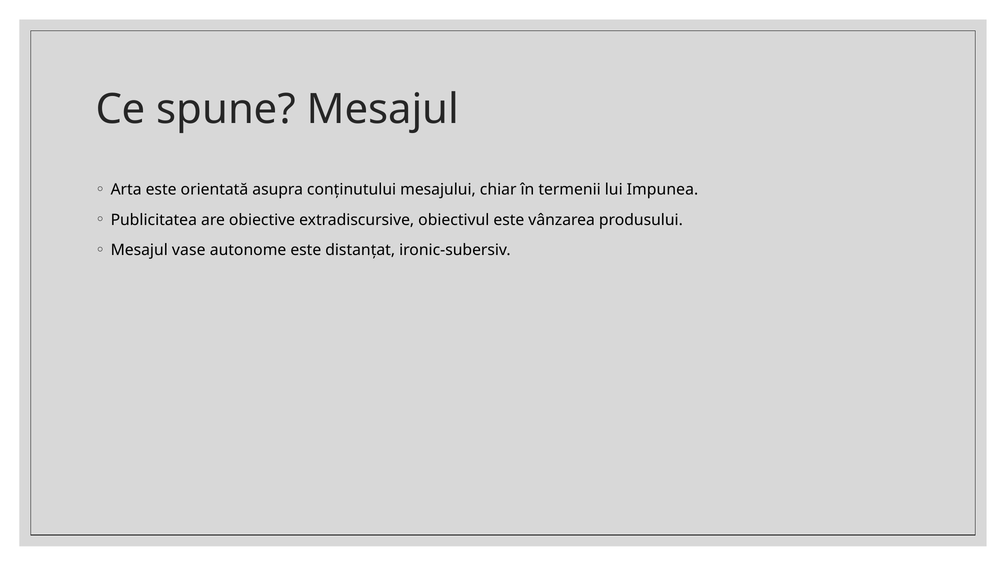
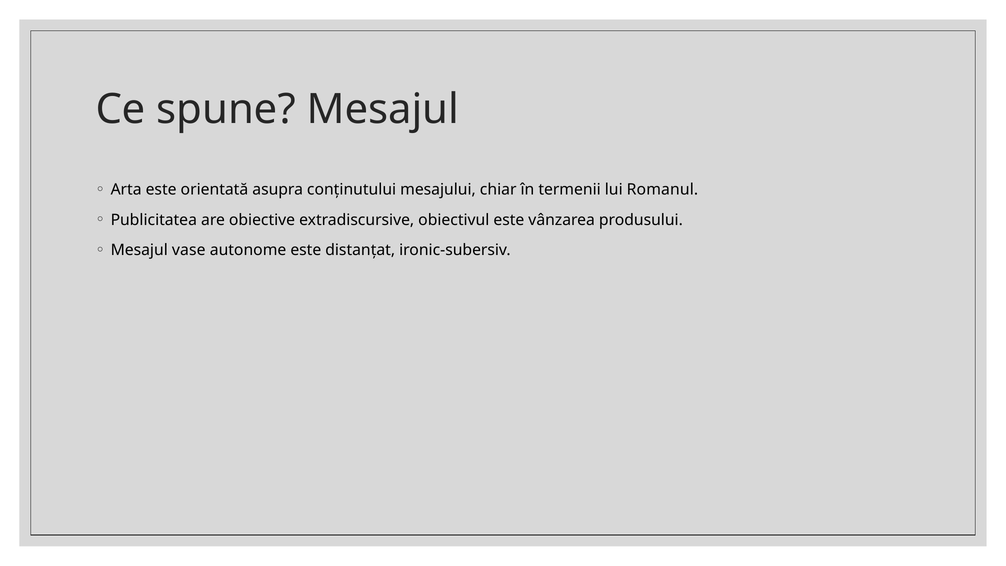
Impunea: Impunea -> Romanul (662, 190)
